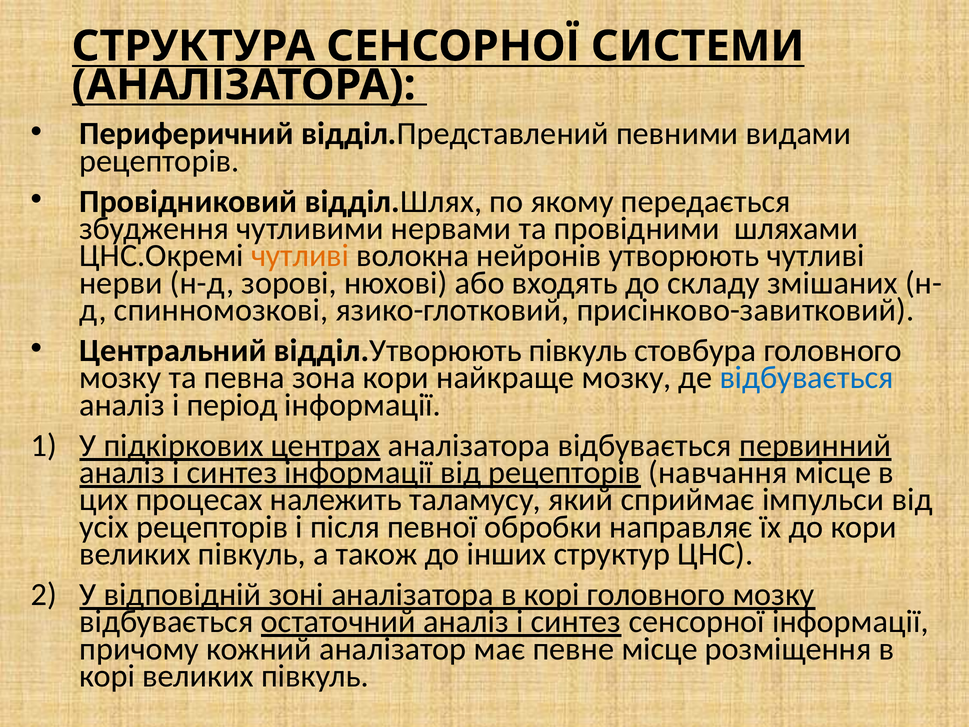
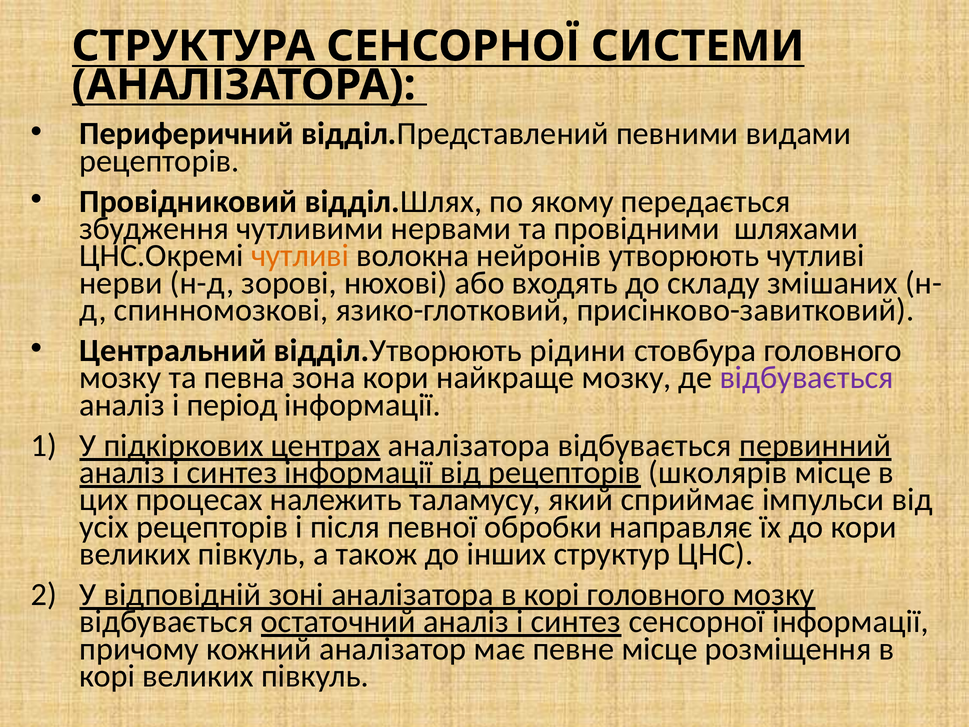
відділ.Утворюють півкуль: півкуль -> рідини (578, 350)
відбувається colour: blue -> purple (807, 378)
навчання: навчання -> школярів (718, 472)
